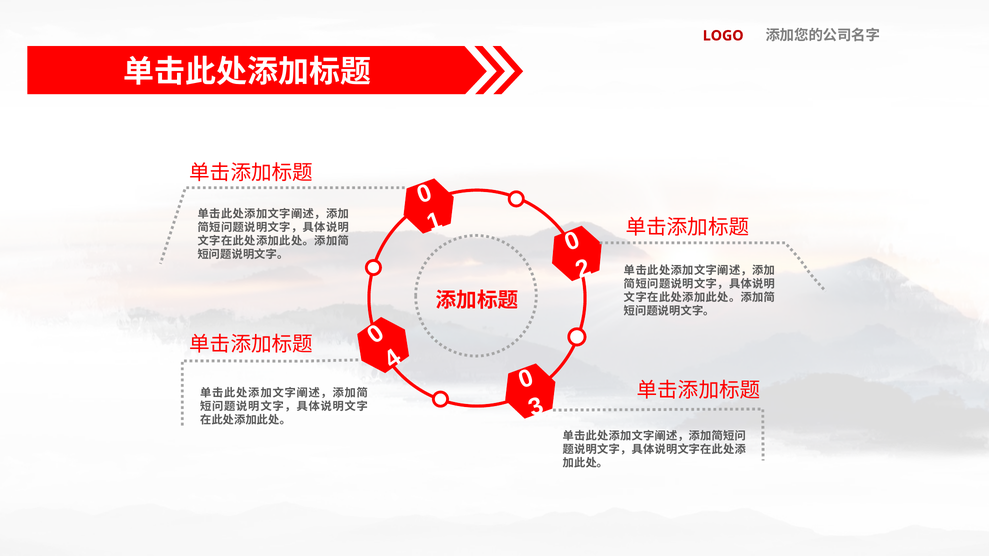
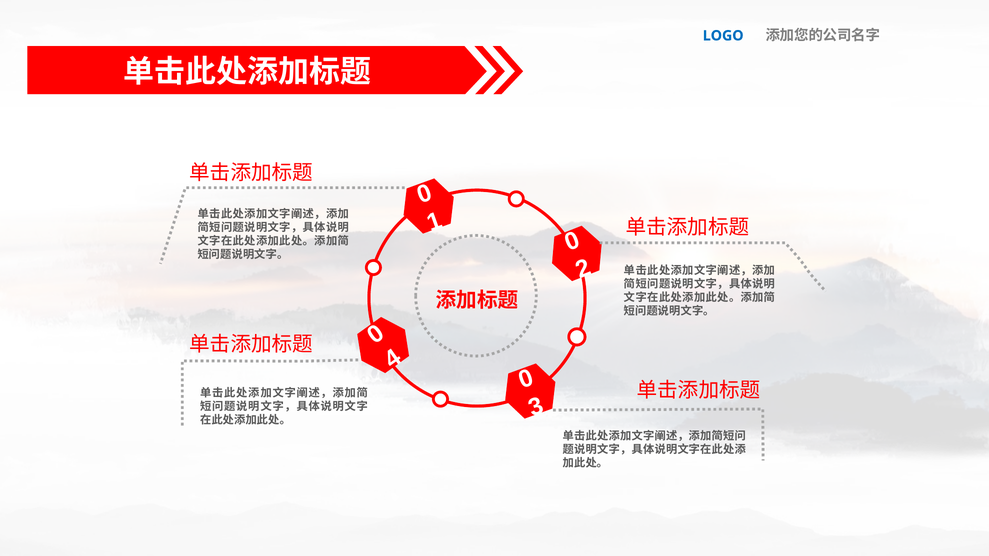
LOGO colour: red -> blue (723, 36)
